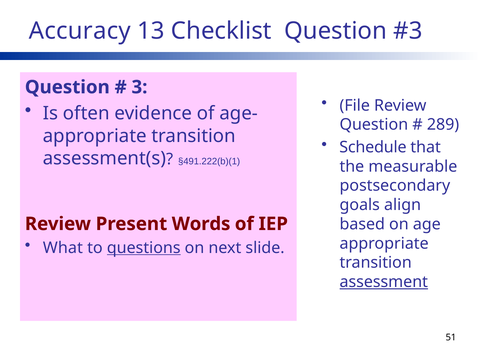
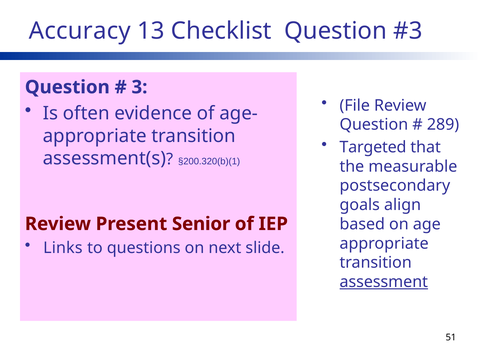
Schedule: Schedule -> Targeted (373, 147)
§491.222(b)(1: §491.222(b)(1 -> §200.320(b)(1 (209, 161)
Words: Words -> Senior (201, 224)
What: What -> Links (63, 248)
questions underline: present -> none (144, 248)
